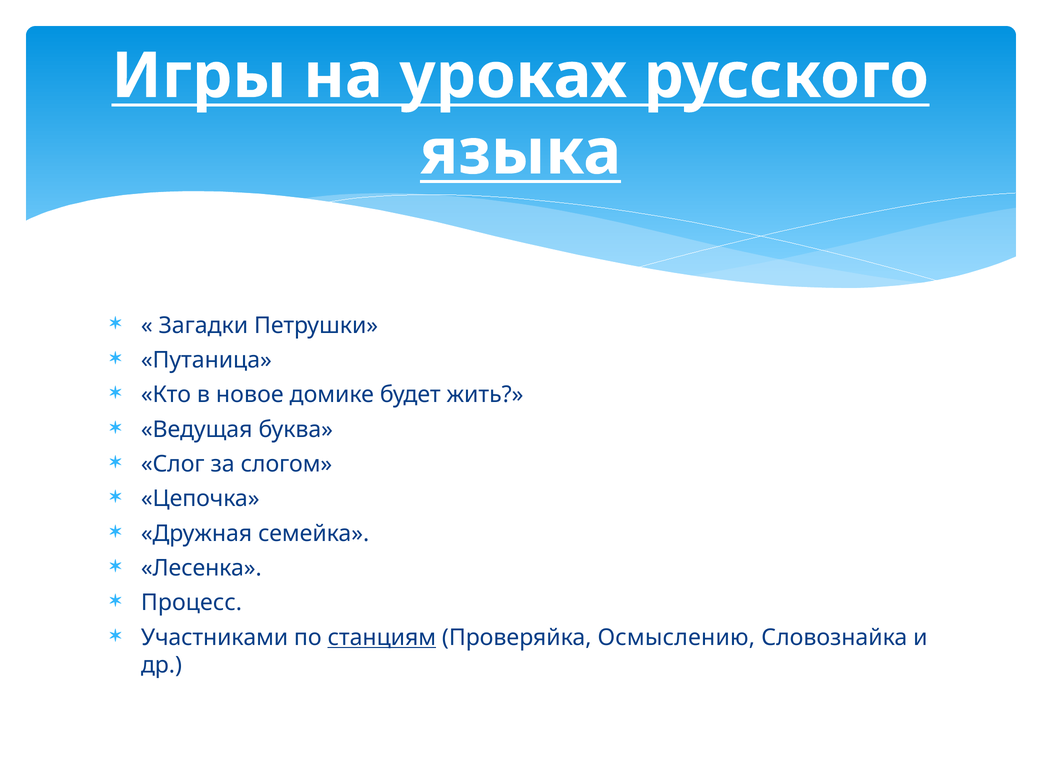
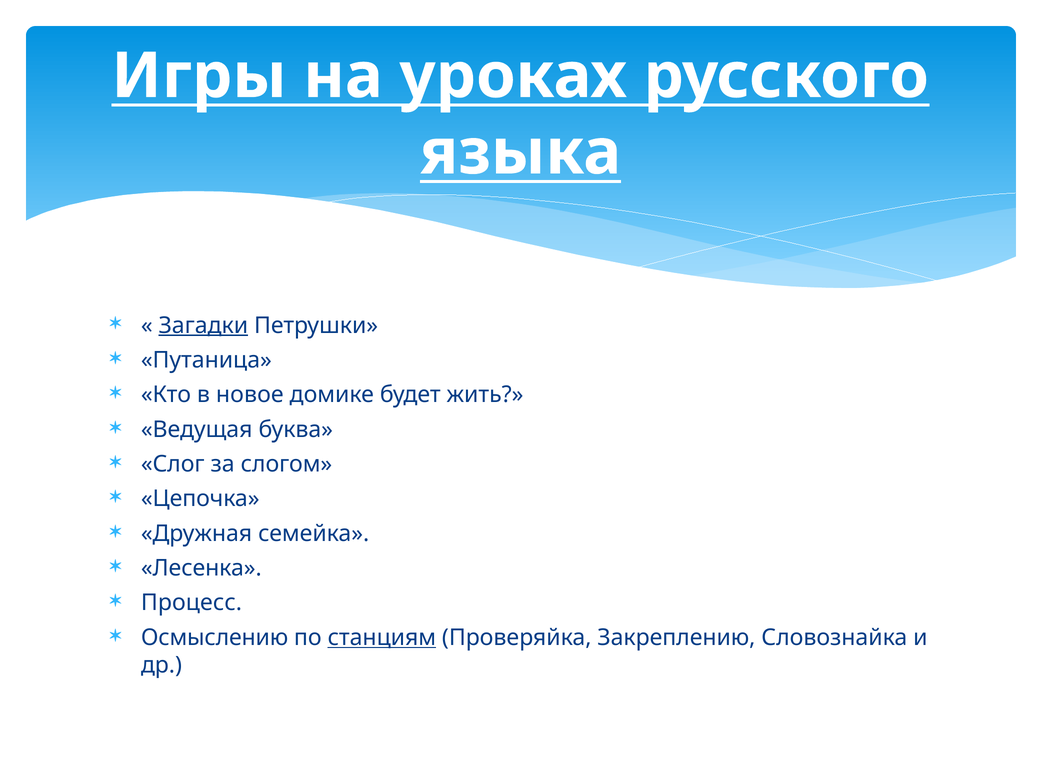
Загадки underline: none -> present (203, 325)
Участниками: Участниками -> Осмыслению (215, 637)
Осмыслению: Осмыслению -> Закреплению (676, 637)
